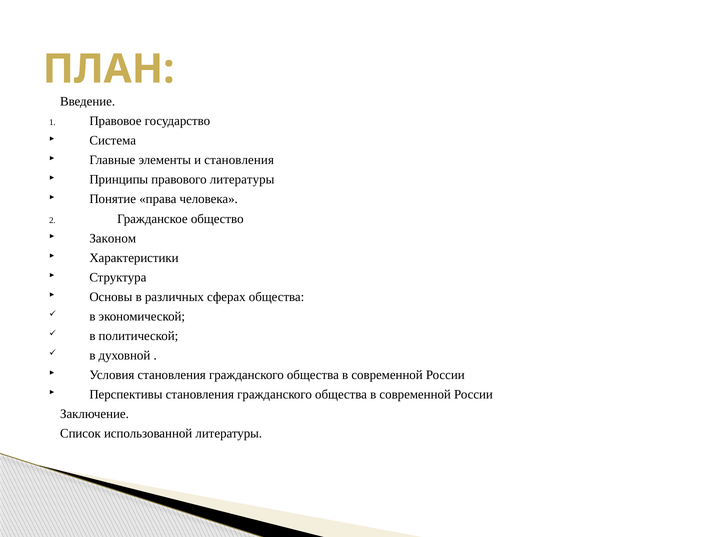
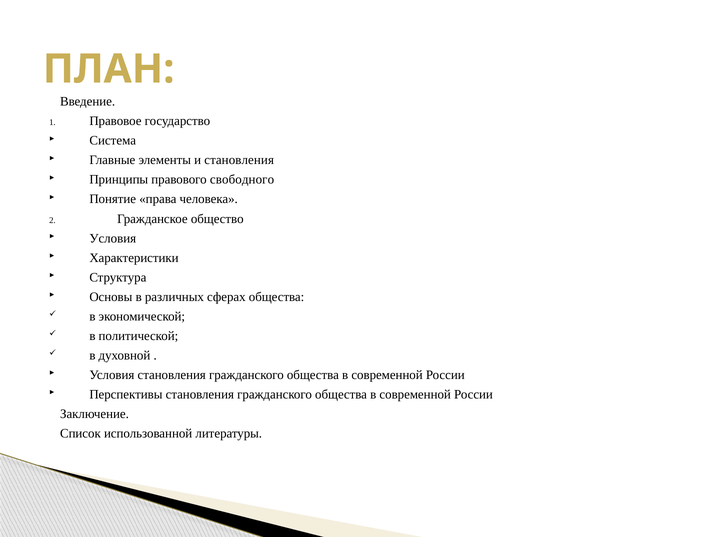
правового литературы: литературы -> свободного (242, 179)
Законом: Законом -> Условия (113, 238)
